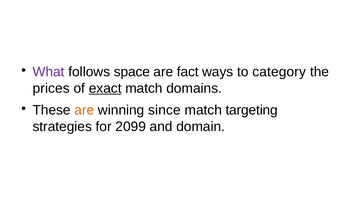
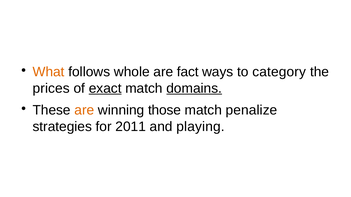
What colour: purple -> orange (49, 72)
space: space -> whole (132, 72)
domains underline: none -> present (194, 88)
since: since -> those (165, 110)
targeting: targeting -> penalize (252, 110)
2099: 2099 -> 2011 (131, 127)
domain: domain -> playing (201, 127)
